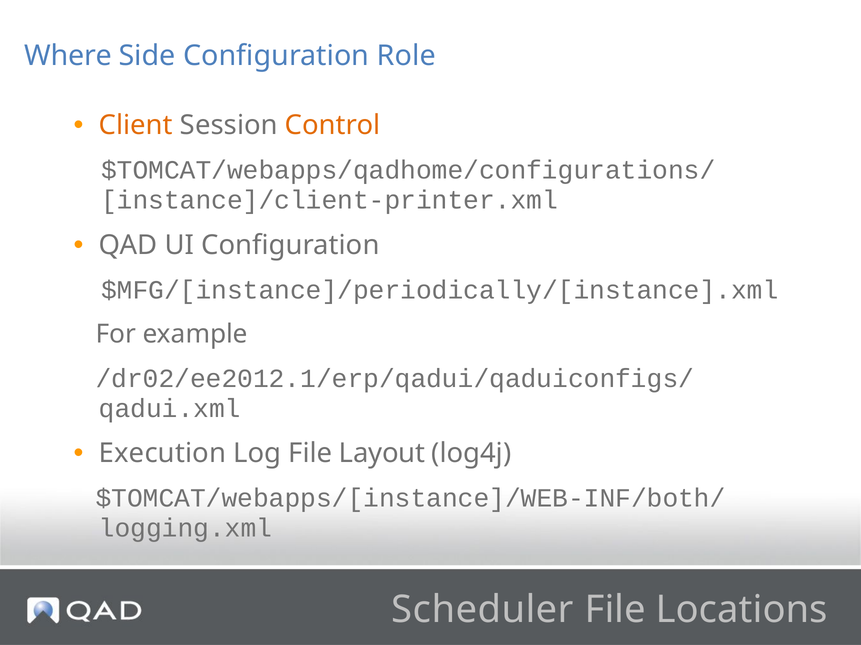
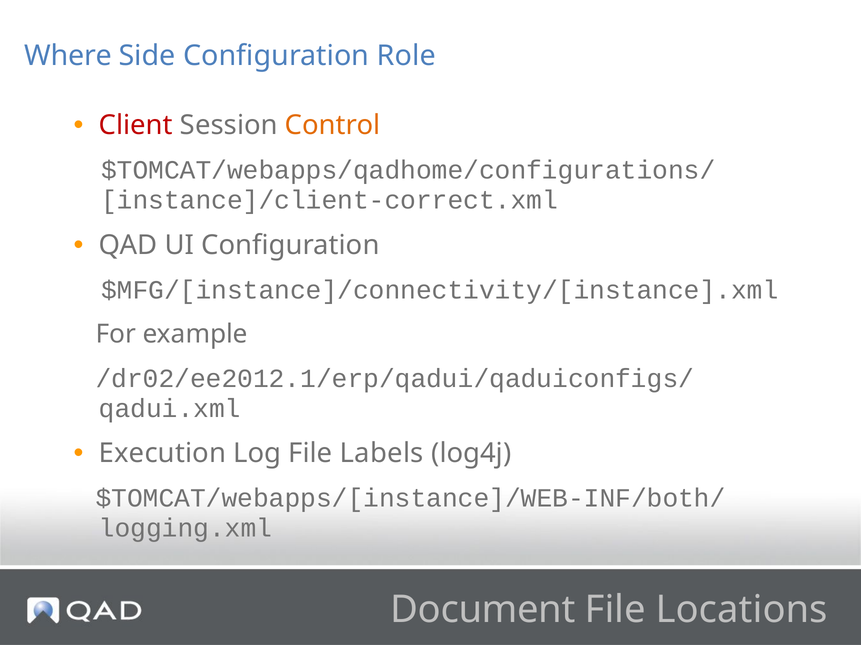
Client colour: orange -> red (136, 125)
instance]/client-printer.xml: instance]/client-printer.xml -> instance]/client-correct.xml (329, 200)
$MFG/[instance]/periodically/[instance].xml: $MFG/[instance]/periodically/[instance].xml -> $MFG/[instance]/connectivity/[instance].xml (440, 290)
Layout: Layout -> Labels (382, 454)
Scheduler: Scheduler -> Document (483, 611)
